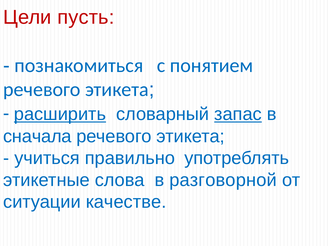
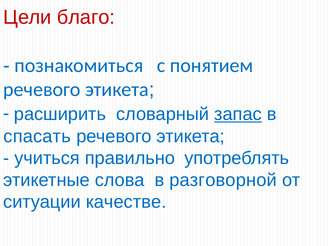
пусть: пусть -> благо (86, 17)
расширить underline: present -> none (60, 114)
сначала: сначала -> спасать (37, 136)
